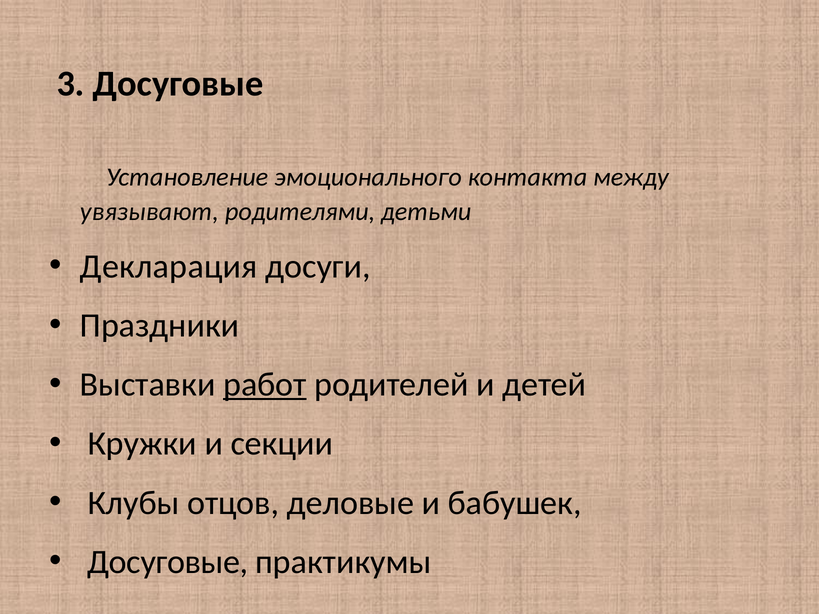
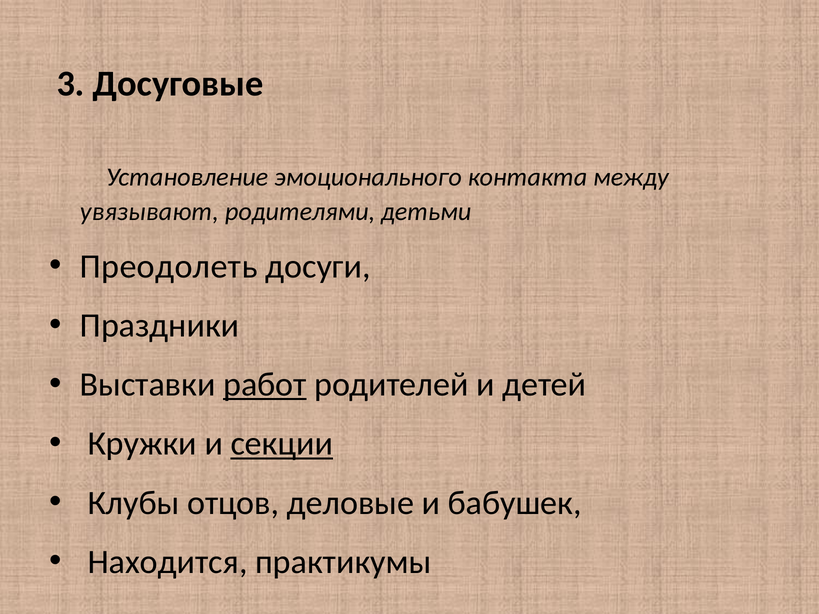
Декларация: Декларация -> Преодолеть (169, 266)
секции underline: none -> present (282, 444)
Досуговые: Досуговые -> Находится (168, 562)
